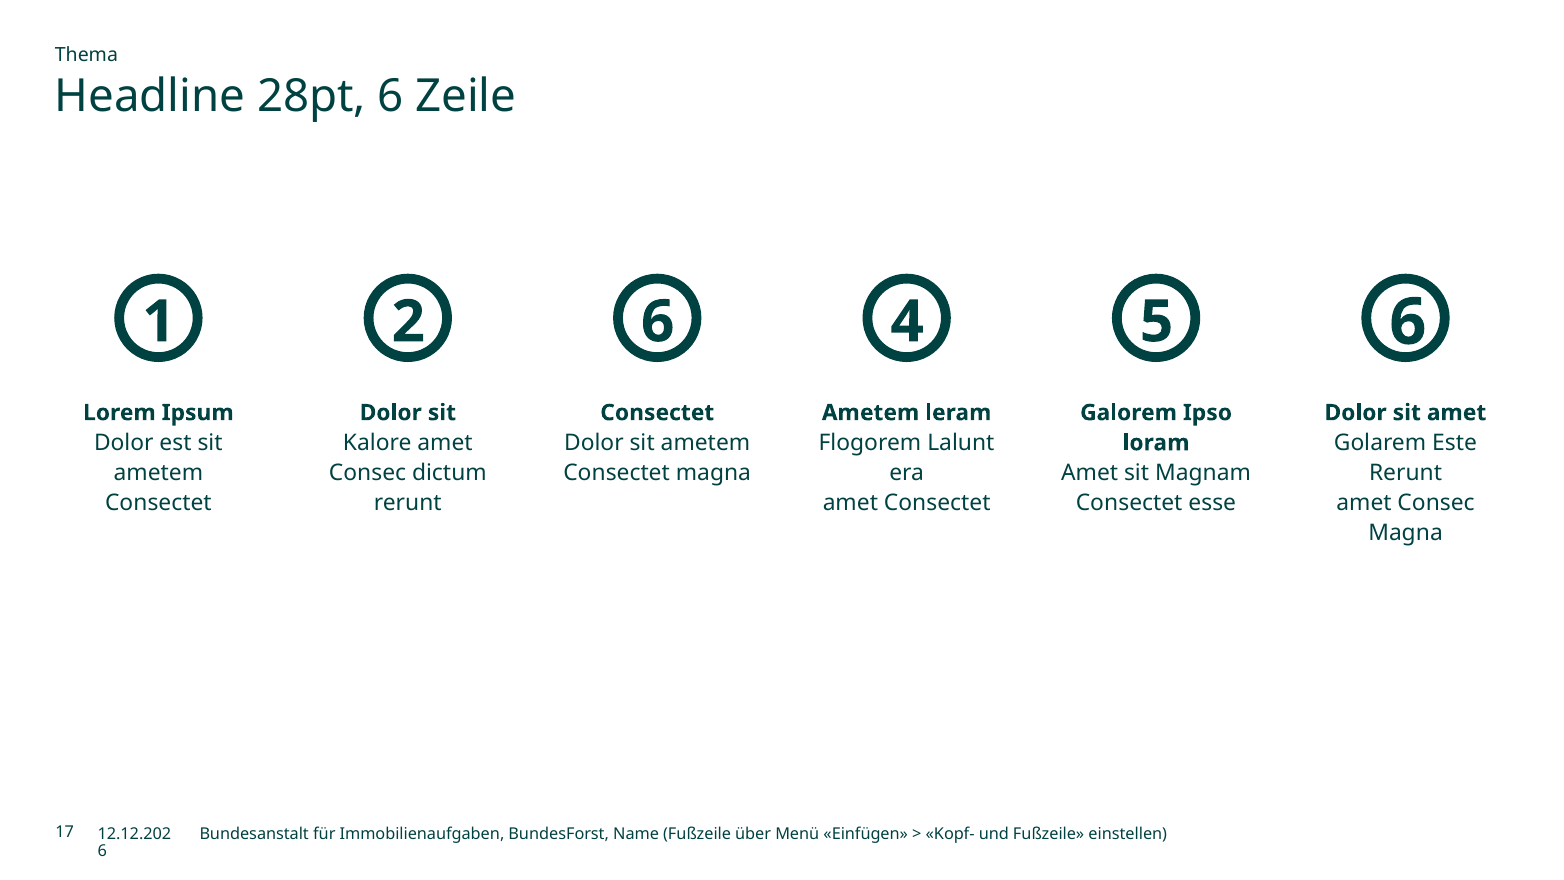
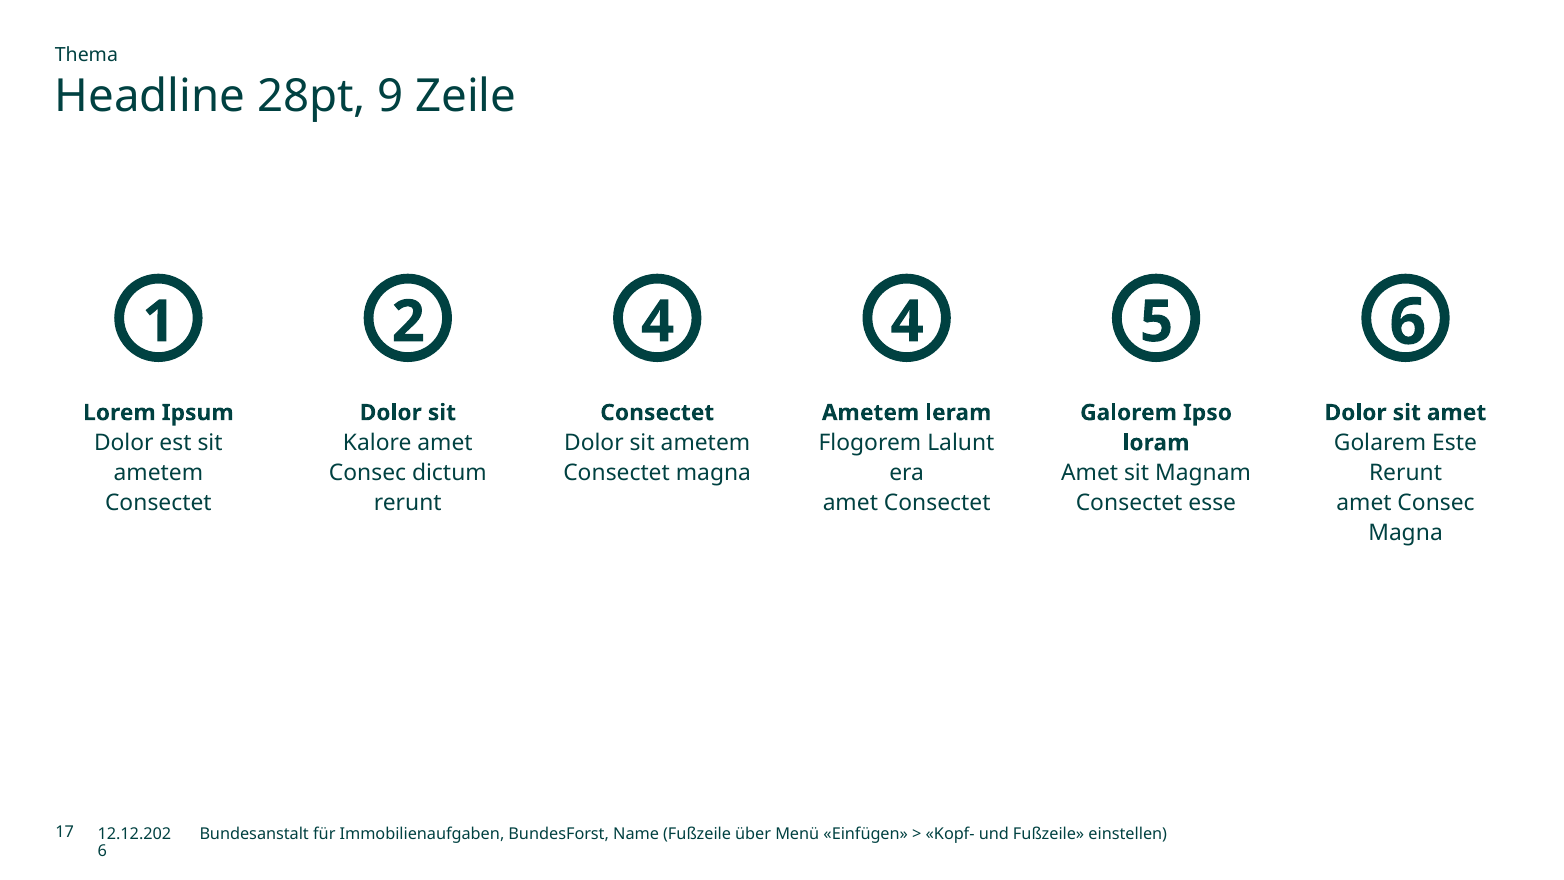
28pt 6: 6 -> 9 (391, 97)
2 6: 6 -> 4 (658, 322)
